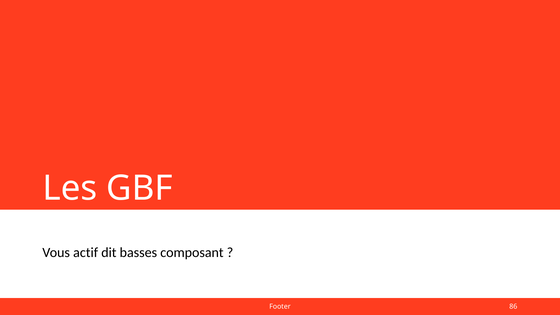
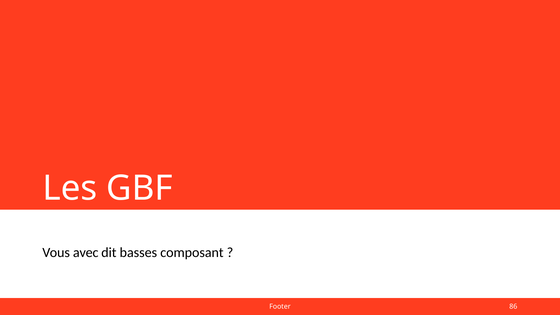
actif: actif -> avec (86, 253)
